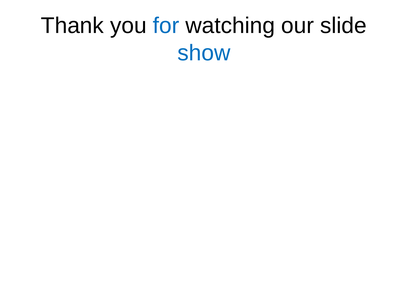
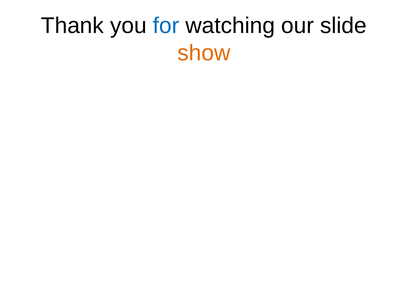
show colour: blue -> orange (204, 53)
